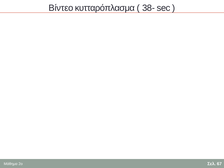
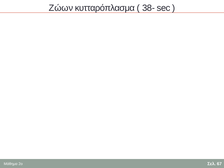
Βίντεο: Βίντεο -> Ζώων (61, 8)
